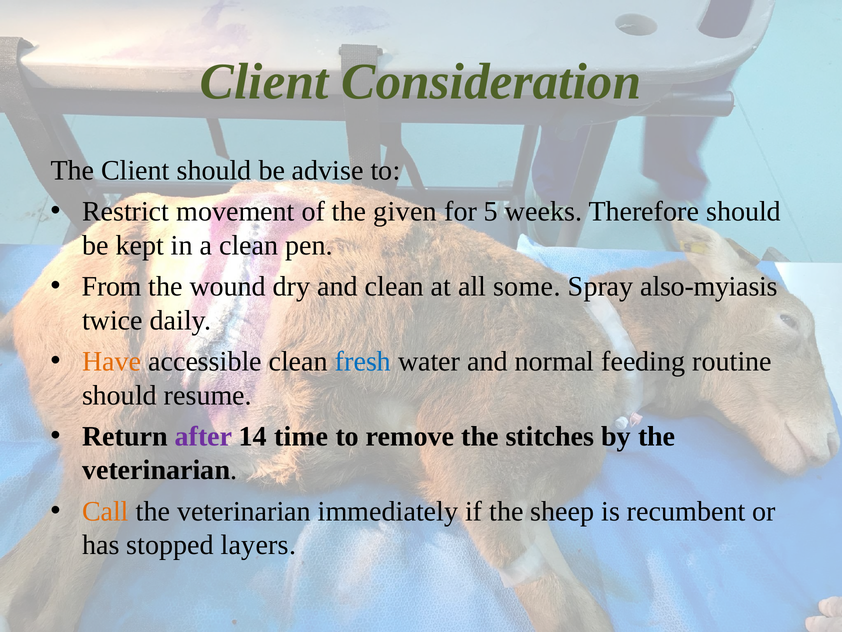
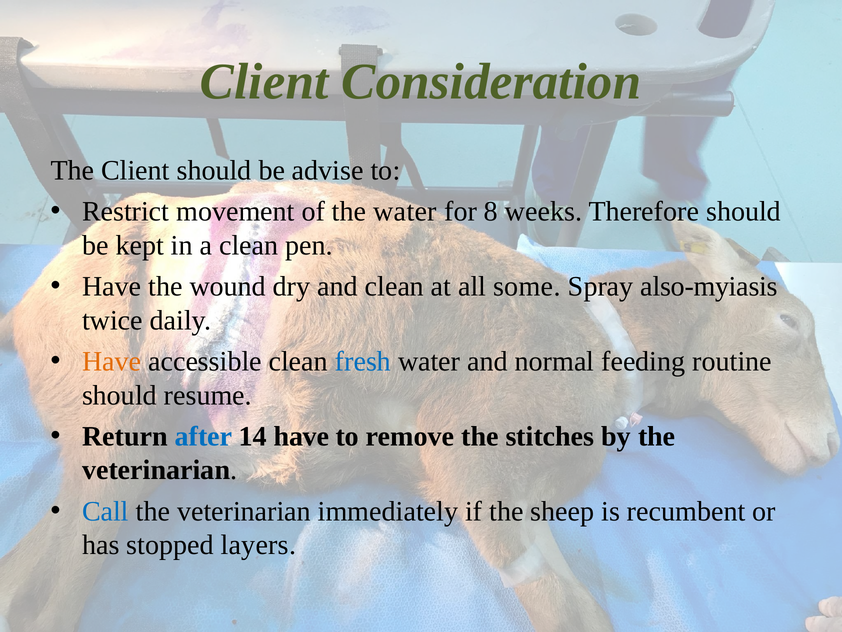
the given: given -> water (405, 212)
5: 5 -> 8 (491, 212)
From: From -> Have (112, 286)
after colour: purple -> blue (204, 436)
14 time: time -> have (301, 436)
Call colour: orange -> blue (105, 511)
